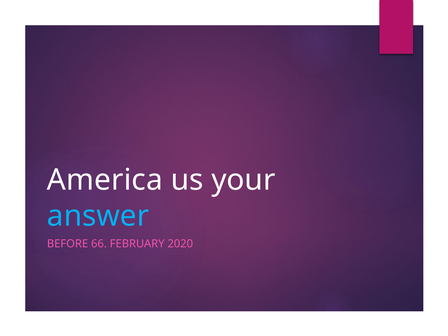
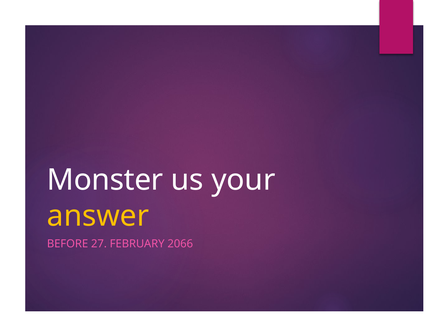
America: America -> Monster (105, 180)
answer colour: light blue -> yellow (98, 216)
66: 66 -> 27 (99, 244)
2020: 2020 -> 2066 (180, 244)
